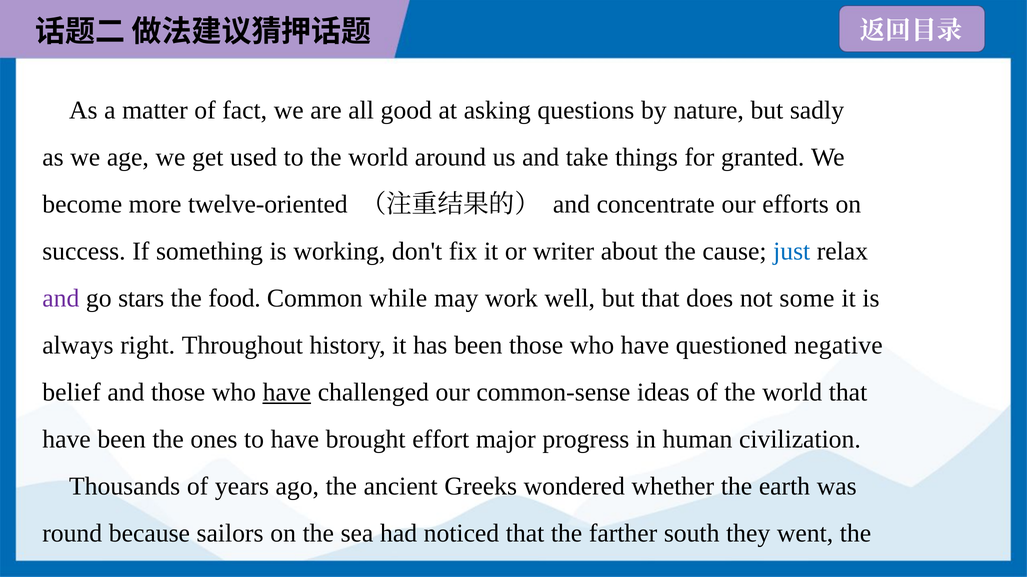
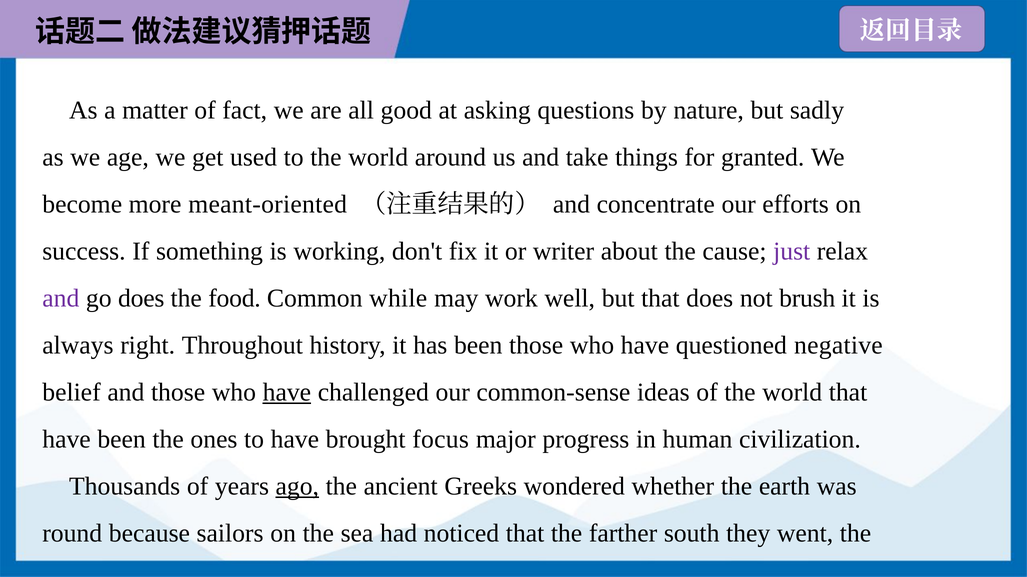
twelve-oriented: twelve-oriented -> meant-oriented (268, 204)
just colour: blue -> purple (792, 251)
go stars: stars -> does (141, 299)
some: some -> brush (807, 299)
effort: effort -> focus (441, 440)
ago underline: none -> present (297, 487)
